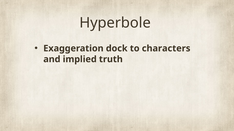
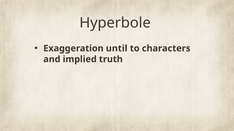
dock: dock -> until (117, 49)
